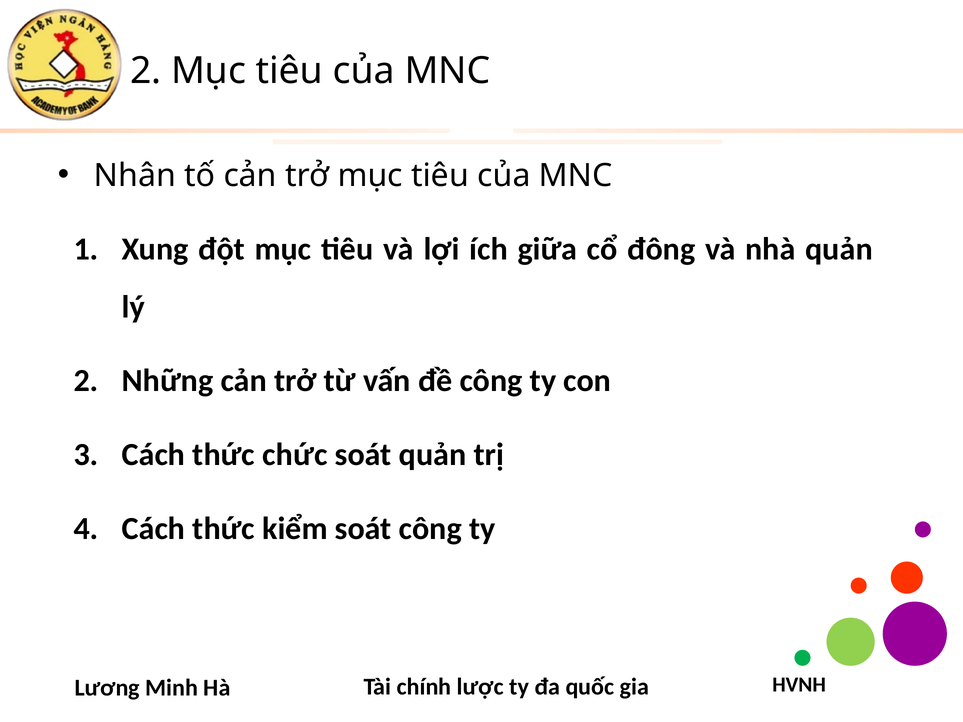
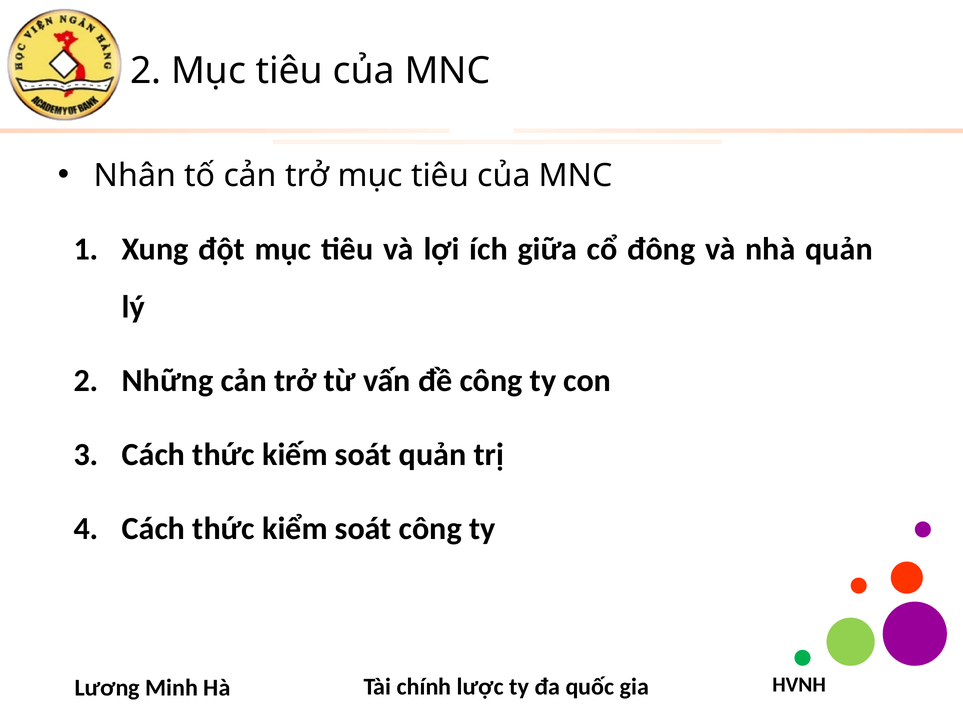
chức: chức -> kiếm (295, 455)
